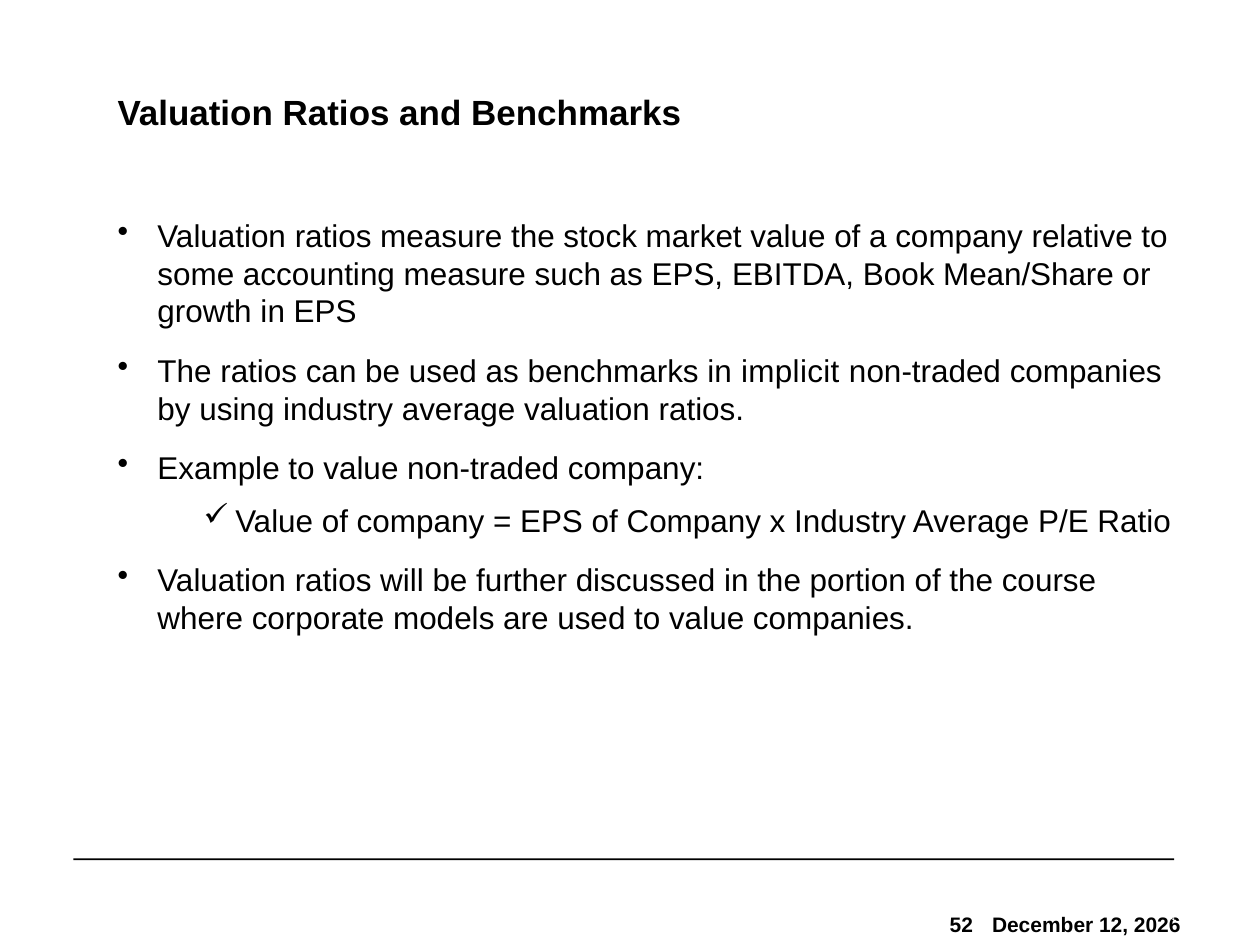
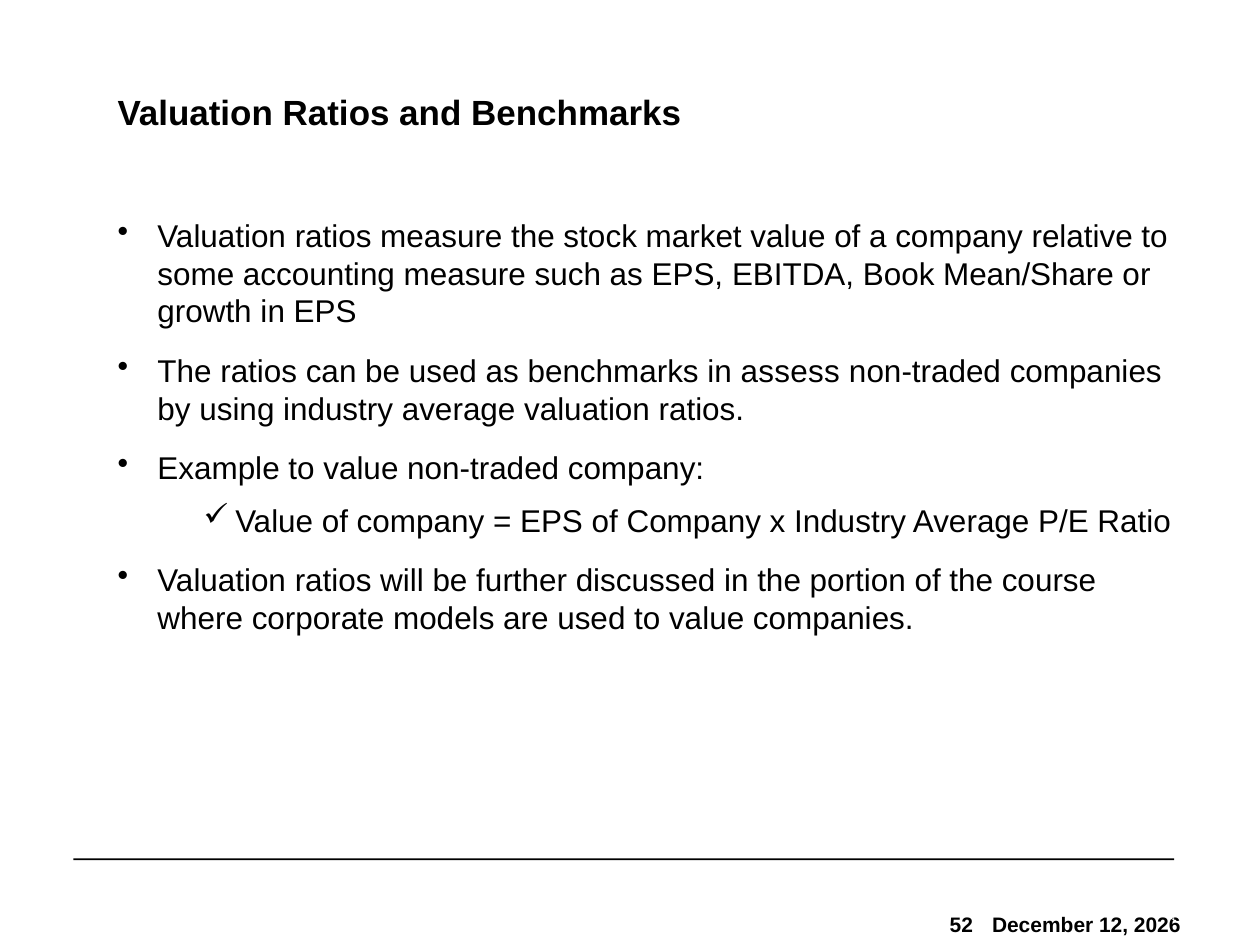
implicit: implicit -> assess (790, 372)
